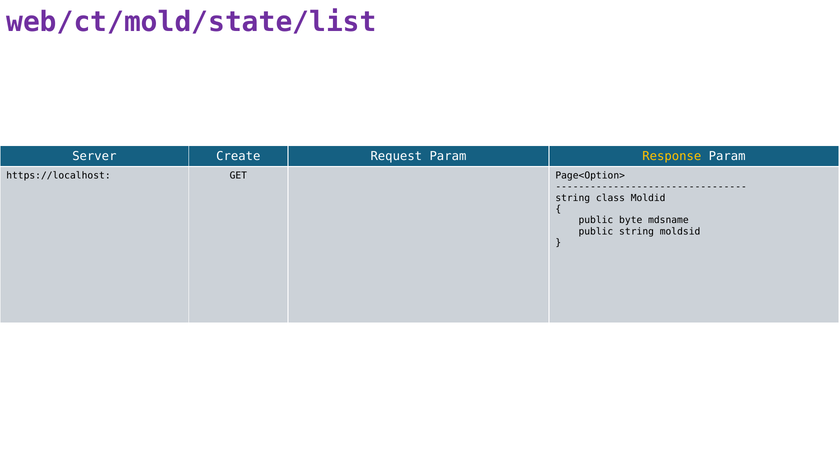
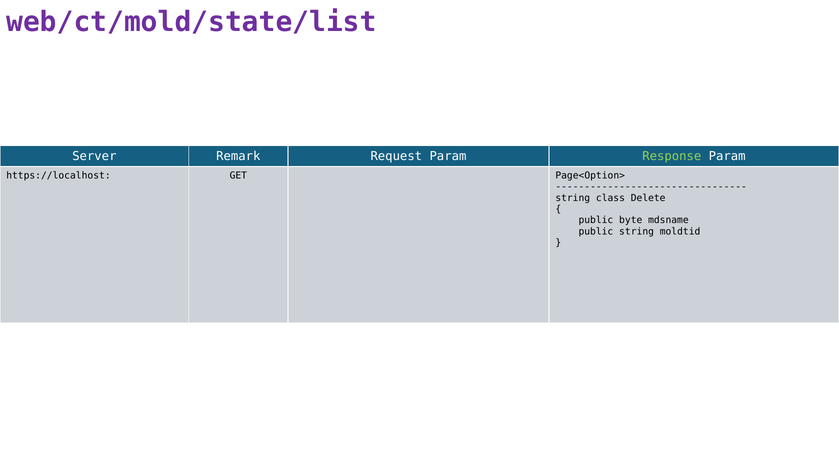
Create: Create -> Remark (238, 156)
Response colour: yellow -> light green (672, 156)
Moldid: Moldid -> Delete (648, 198)
moldsid: moldsid -> moldtid (680, 232)
